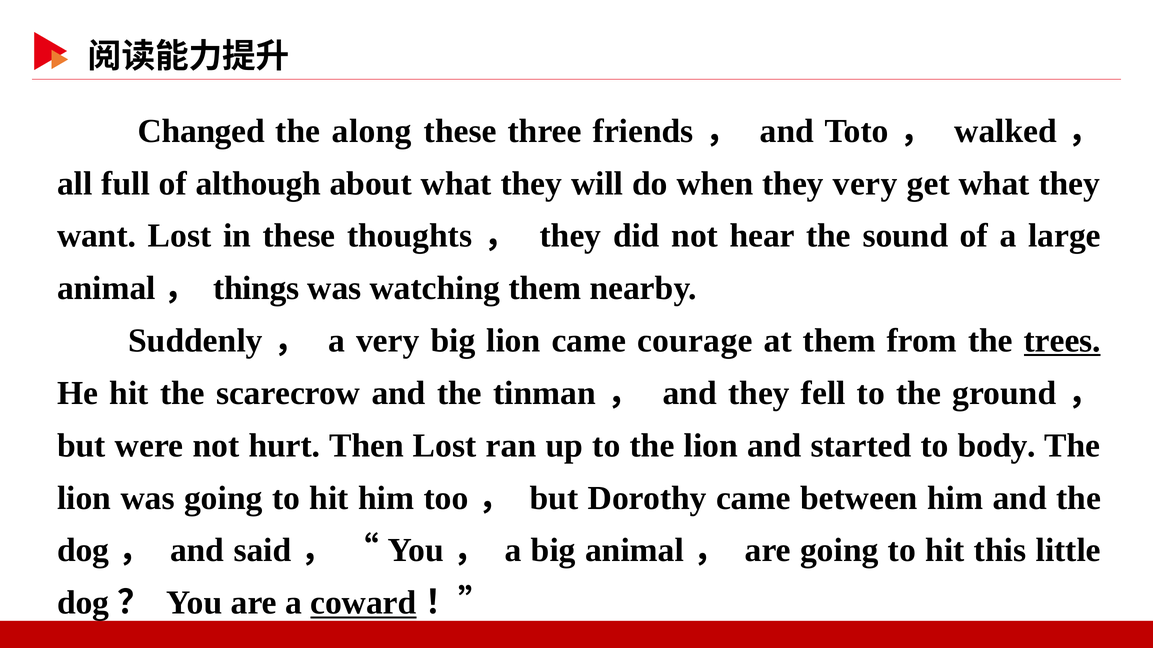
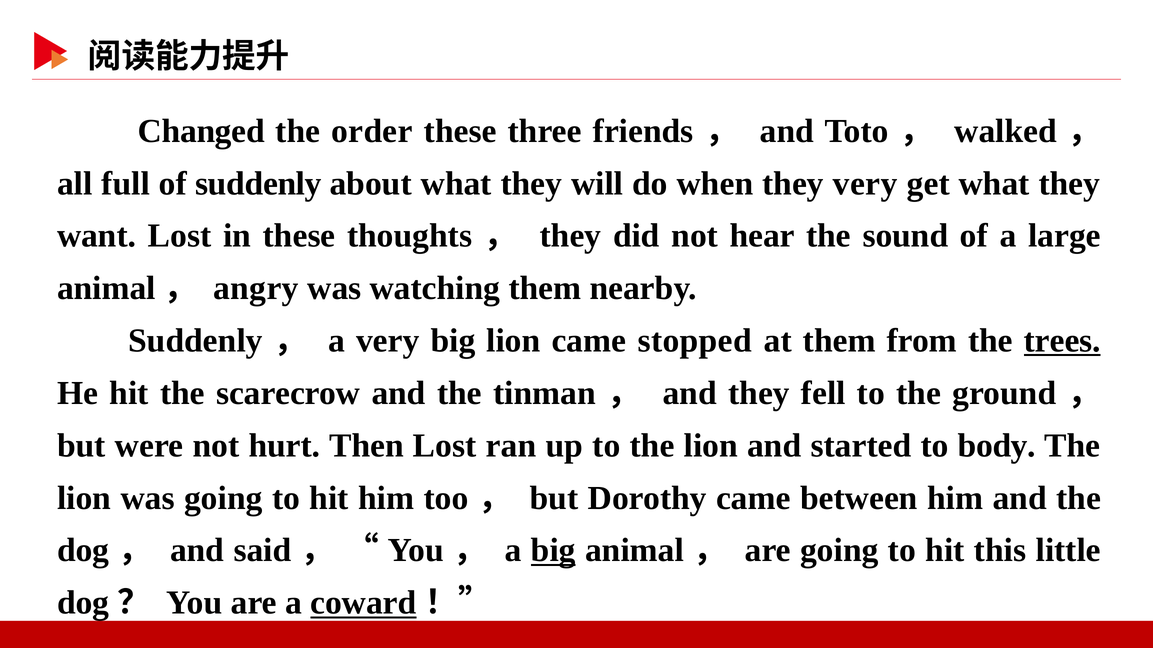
along: along -> order (372, 131)
of although: although -> suddenly (258, 184)
things: things -> angry (256, 288)
courage: courage -> stopped (695, 341)
big underline: none -> present (553, 551)
